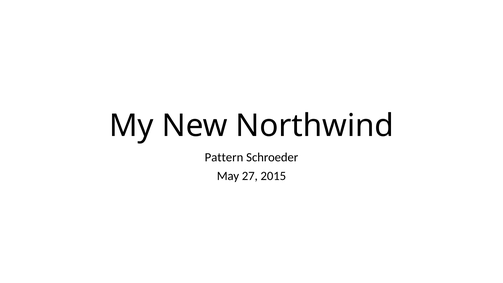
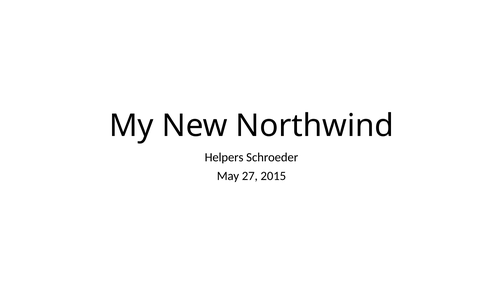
Pattern: Pattern -> Helpers (224, 157)
